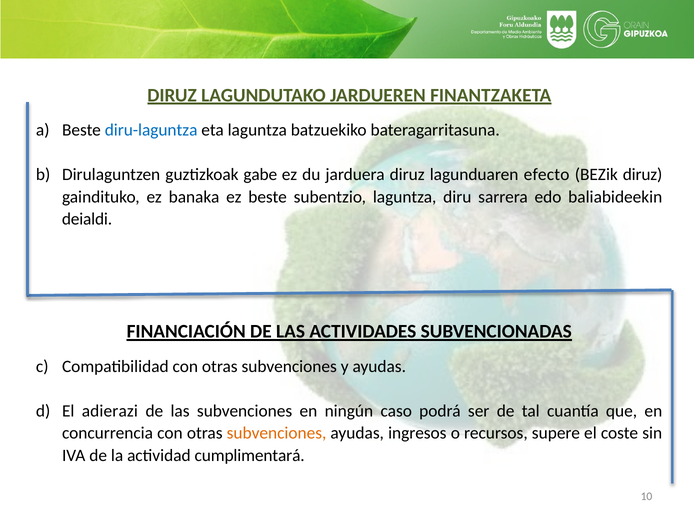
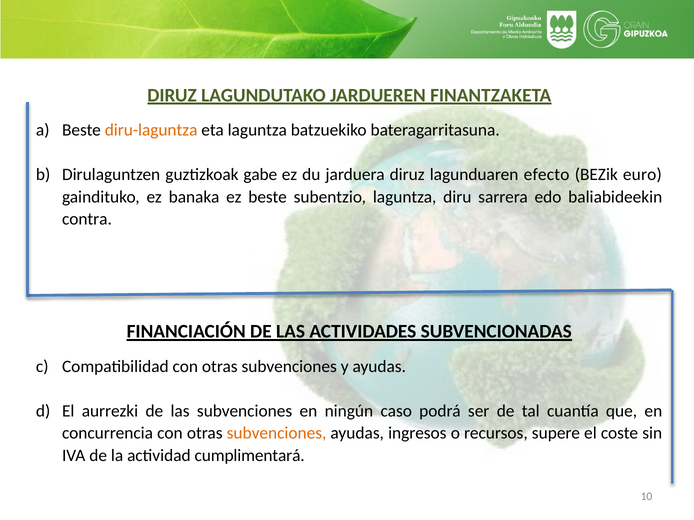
diru-laguntza colour: blue -> orange (151, 130)
BEZik diruz: diruz -> euro (642, 175)
deialdi: deialdi -> contra (87, 219)
adierazi: adierazi -> aurrezki (110, 411)
